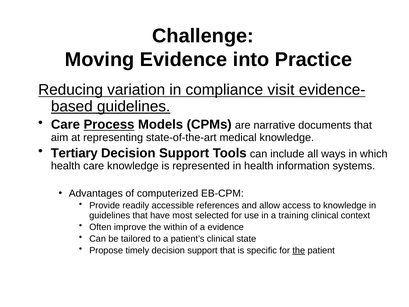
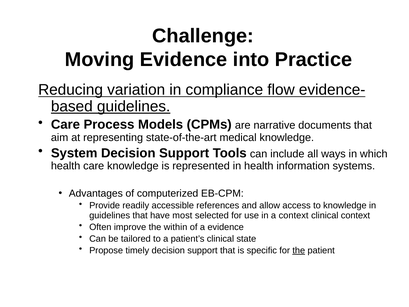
visit: visit -> flow (281, 90)
Process underline: present -> none (109, 125)
Tertiary: Tertiary -> System (74, 153)
a training: training -> context (294, 215)
